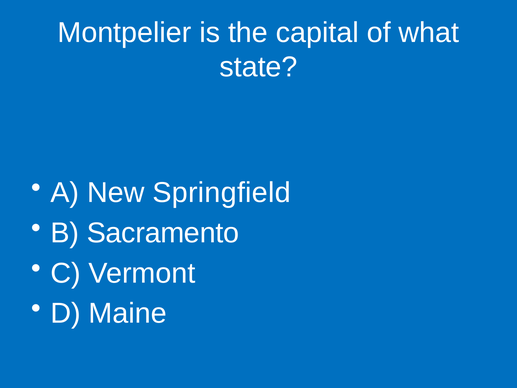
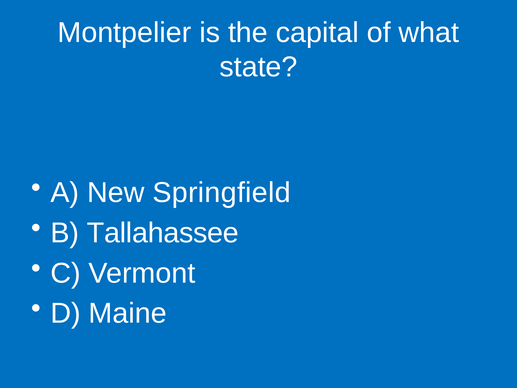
Sacramento: Sacramento -> Tallahassee (163, 233)
